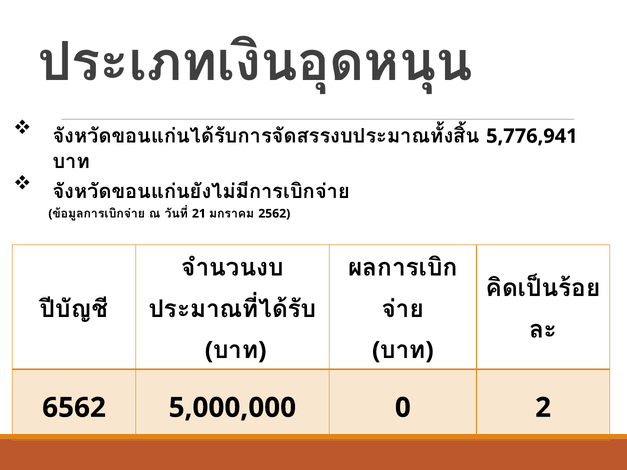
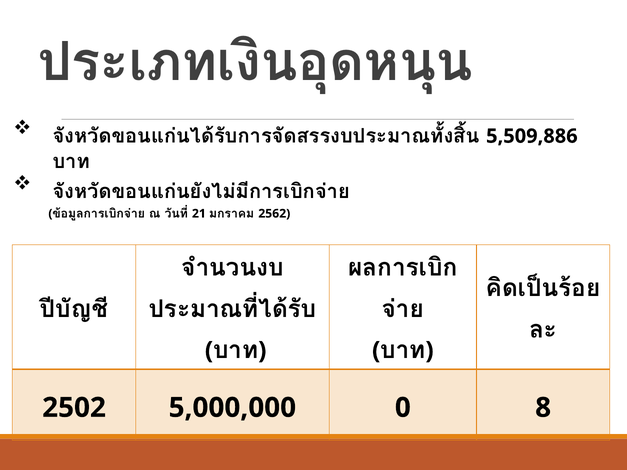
5,776,941: 5,776,941 -> 5,509,886 (532, 136)
6562: 6562 -> 2502 (74, 408)
2: 2 -> 8 (543, 408)
